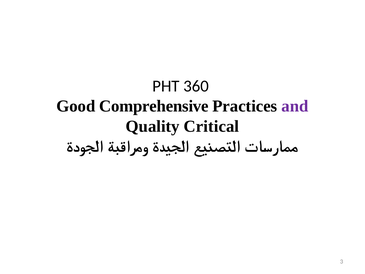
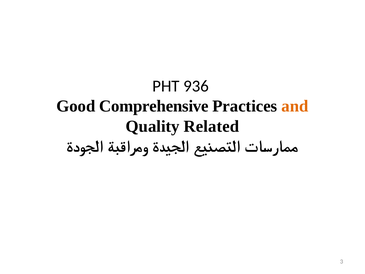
360: 360 -> 936 (196, 86)
and colour: purple -> orange (295, 106)
Critical: Critical -> Related (211, 126)
